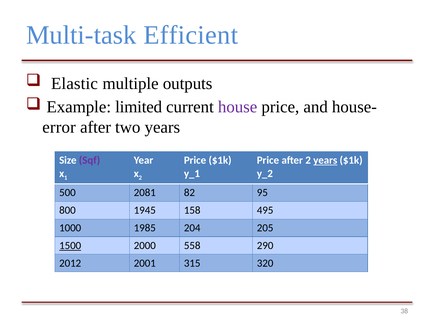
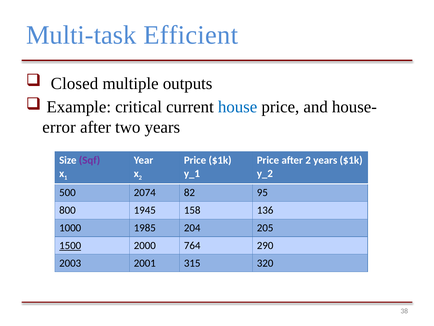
Elastic: Elastic -> Closed (74, 83)
limited: limited -> critical (139, 107)
house colour: purple -> blue (238, 107)
years underline: present -> none (325, 160)
2081: 2081 -> 2074 (145, 192)
495: 495 -> 136 (265, 210)
558: 558 -> 764 (192, 245)
2012: 2012 -> 2003 (70, 263)
